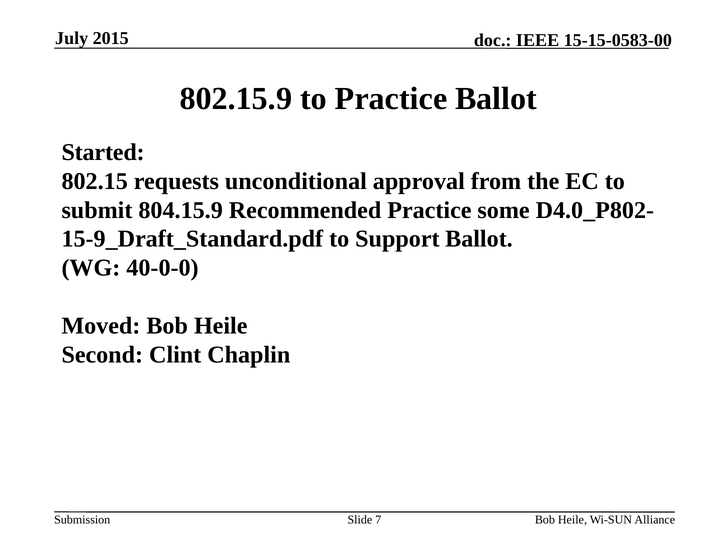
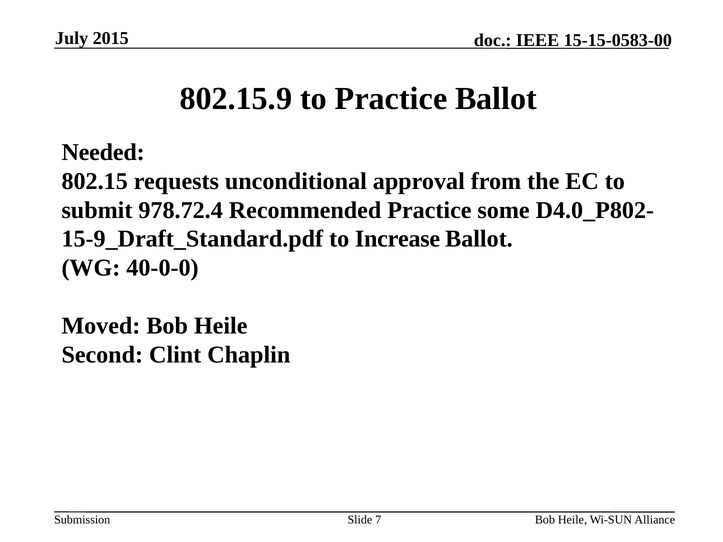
Started: Started -> Needed (103, 152)
804.15.9: 804.15.9 -> 978.72.4 (181, 210)
Support: Support -> Increase (398, 239)
